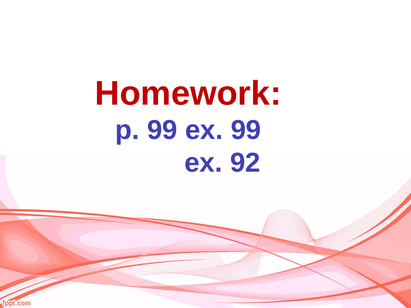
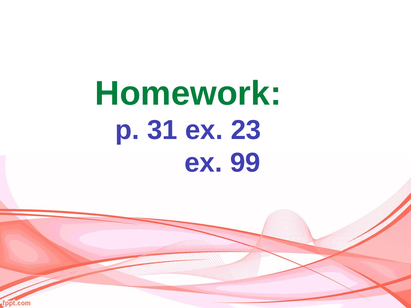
Homework colour: red -> green (188, 94)
p 99: 99 -> 31 (162, 130)
ex 99: 99 -> 23 (246, 130)
92: 92 -> 99 (245, 163)
